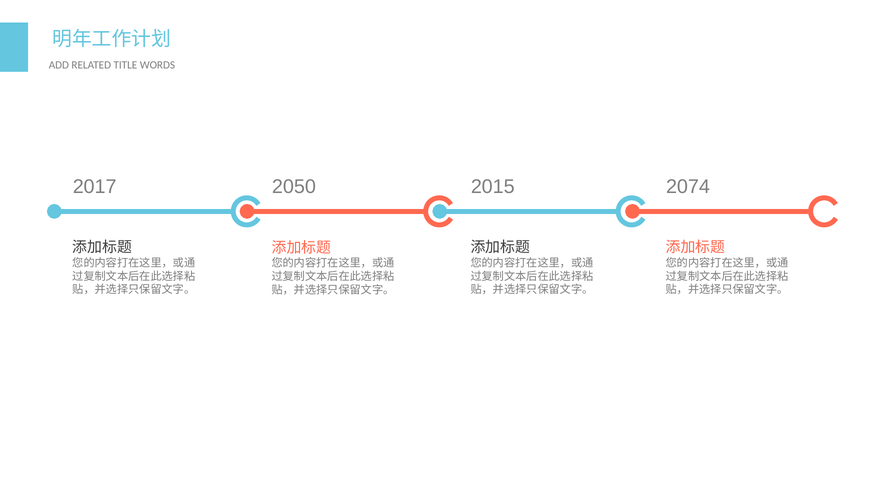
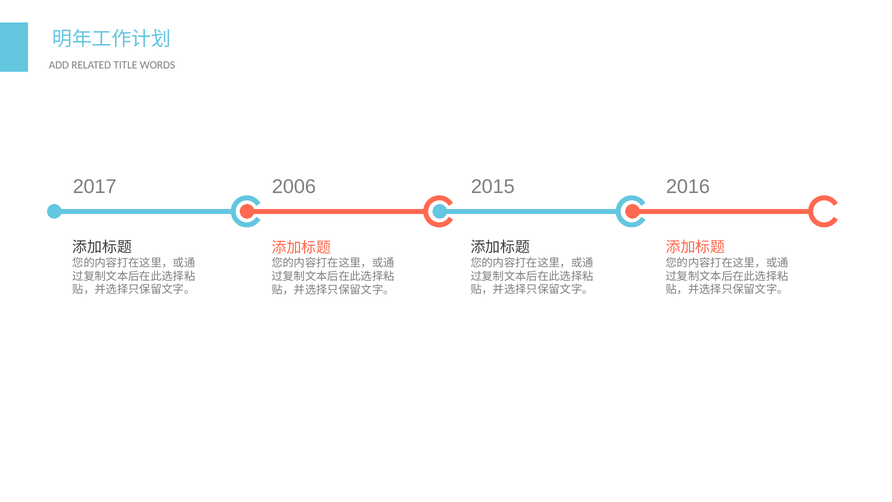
2074: 2074 -> 2016 (688, 187)
2050: 2050 -> 2006 (294, 187)
